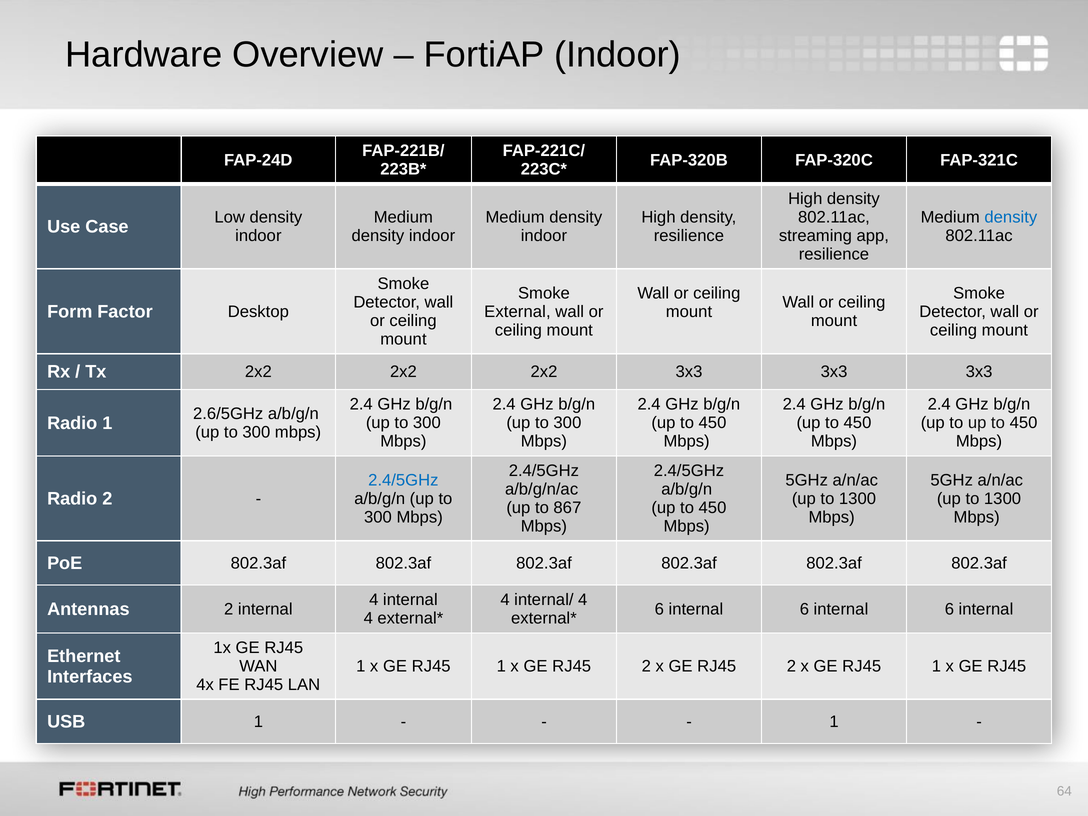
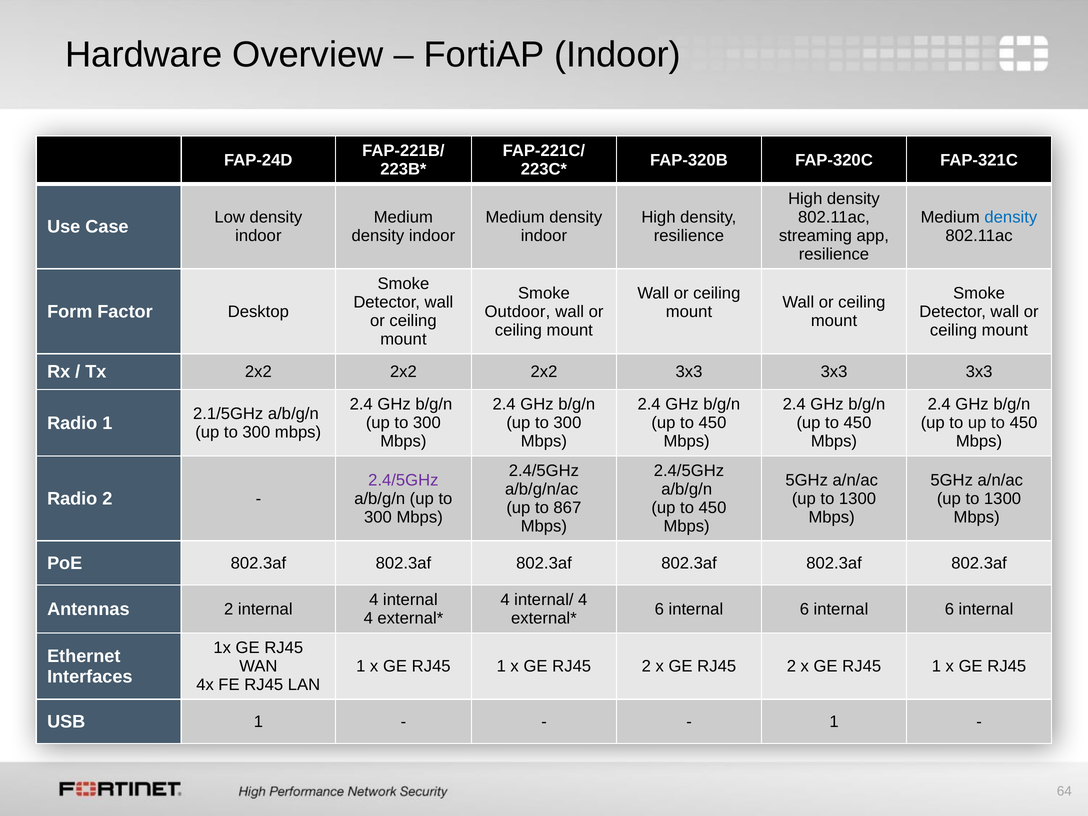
External: External -> Outdoor (517, 312)
2.6/5GHz: 2.6/5GHz -> 2.1/5GHz (228, 414)
2.4/5GHz colour: blue -> purple (403, 480)
